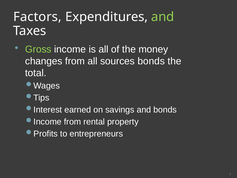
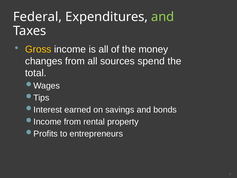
Factors: Factors -> Federal (37, 17)
Gross colour: light green -> yellow (38, 49)
sources bonds: bonds -> spend (151, 61)
